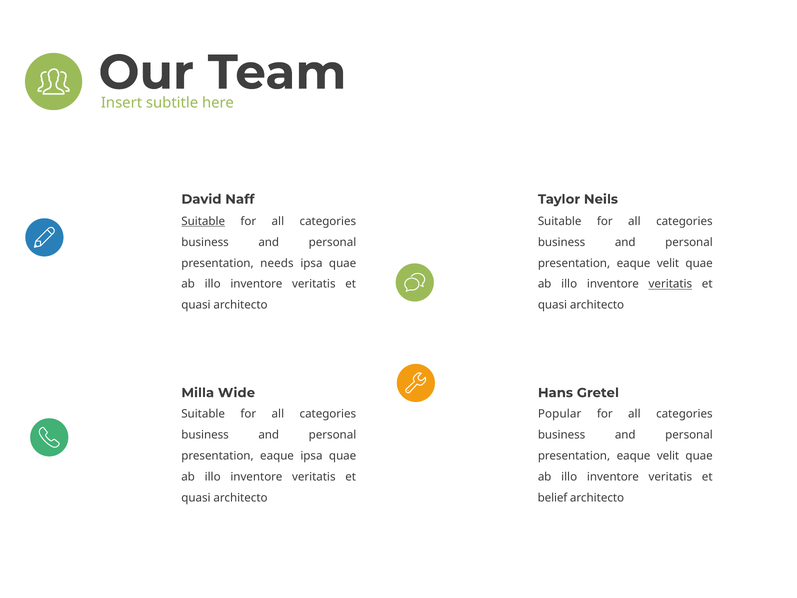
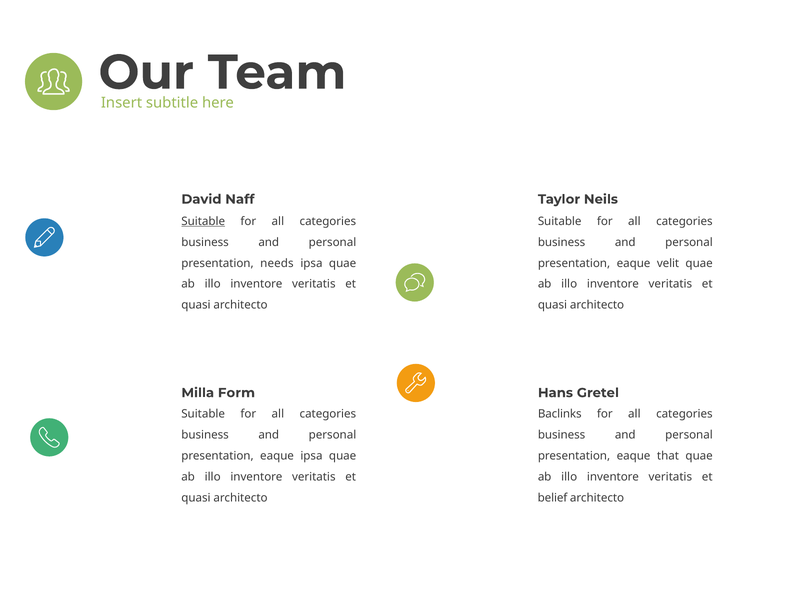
veritatis underline: present -> none (670, 284)
Wide: Wide -> Form (236, 393)
Popular: Popular -> Baclinks (560, 414)
velit: velit -> that (668, 456)
